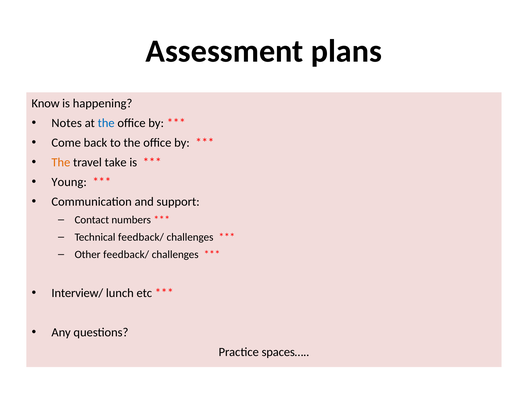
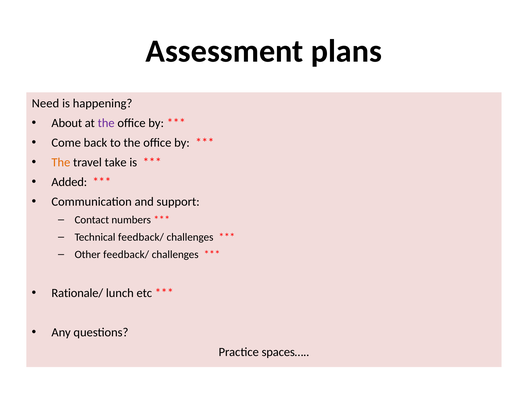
Know: Know -> Need (45, 103)
Notes: Notes -> About (67, 123)
the colour: blue -> purple (106, 123)
Young: Young -> Added (69, 182)
Interview/: Interview/ -> Rationale/ (77, 293)
